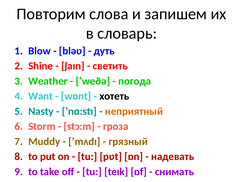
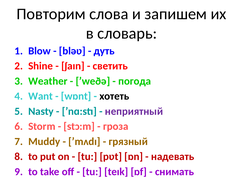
неприятный colour: orange -> purple (134, 111)
